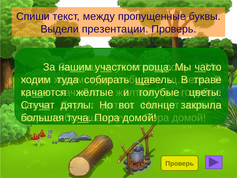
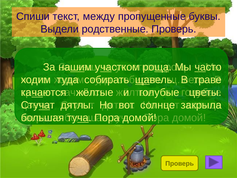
презентации: презентации -> родственные (115, 29)
